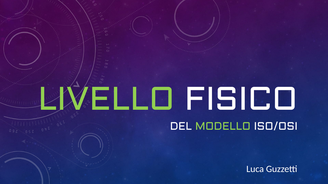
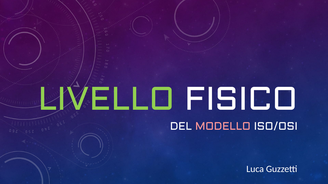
MODELLO colour: light green -> pink (223, 127)
